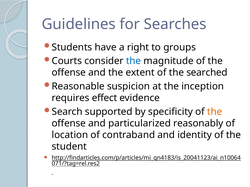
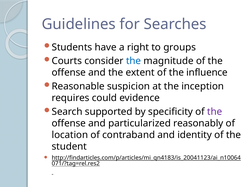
searched: searched -> influence (207, 73)
effect: effect -> could (104, 98)
the colour: orange -> purple (215, 112)
